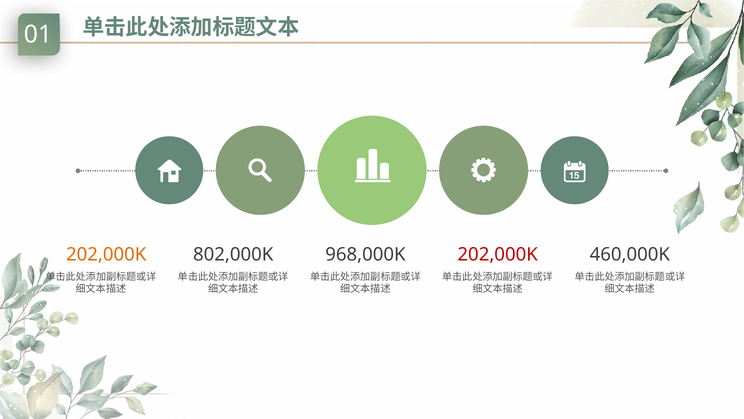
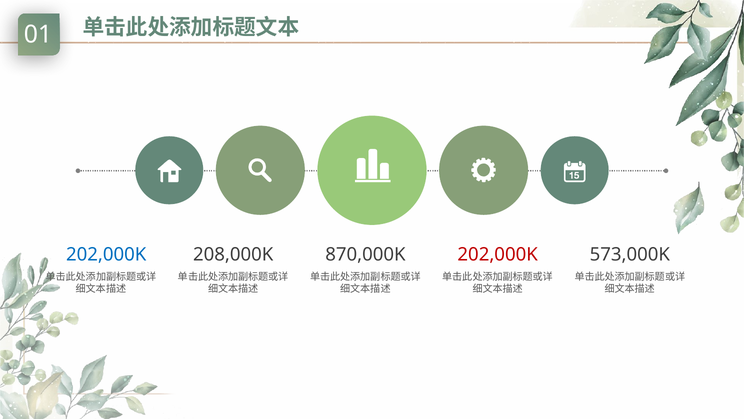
202,000K colour: orange -> blue (106, 254)
802,000K: 802,000K -> 208,000K (233, 254)
968,000K: 968,000K -> 870,000K (365, 254)
460,000K: 460,000K -> 573,000K (630, 254)
